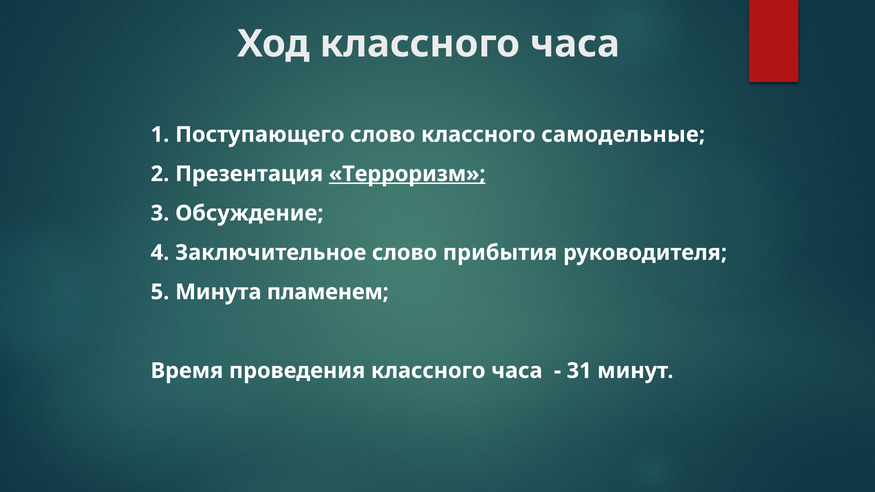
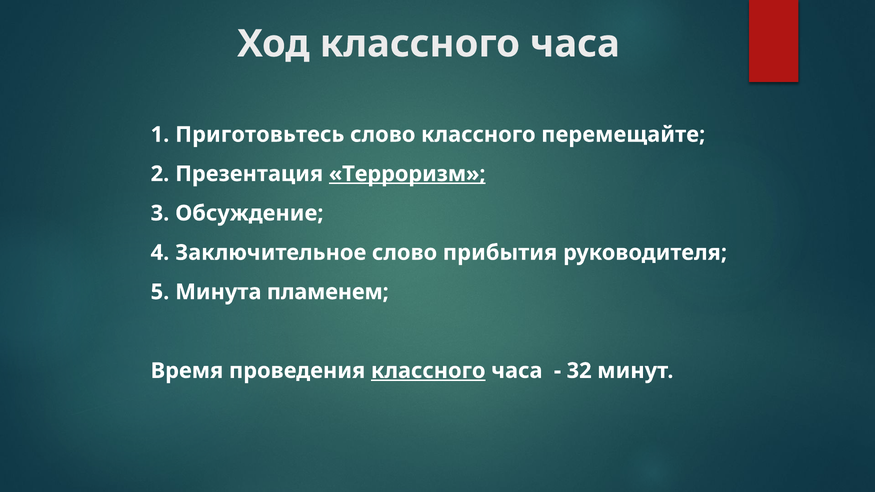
Поступающего: Поступающего -> Приготовьтесь (260, 135)
самодельные: самодельные -> перемещайте (623, 135)
классного underline: none -> present (428, 371)
31: 31 -> 32 (579, 371)
